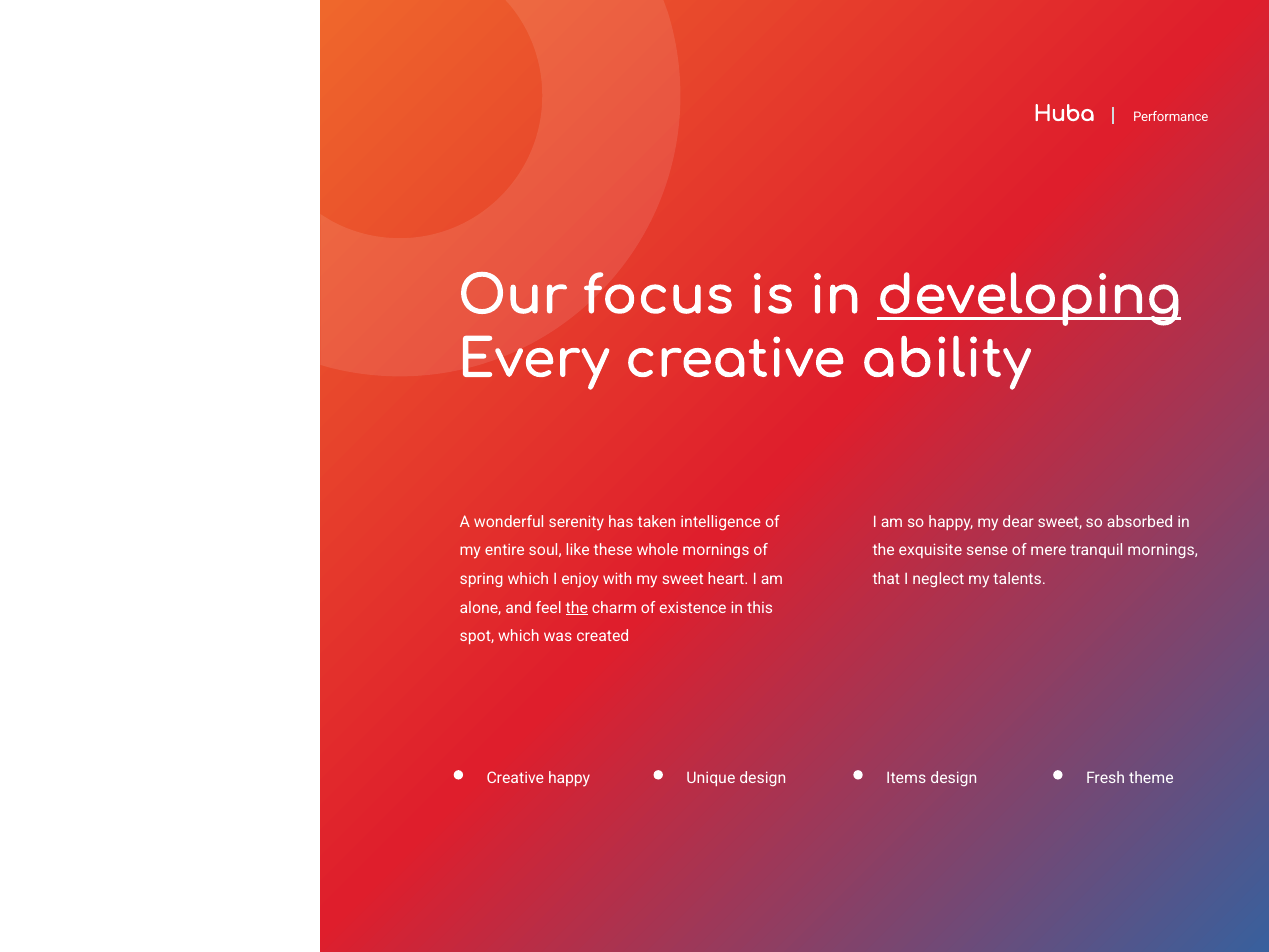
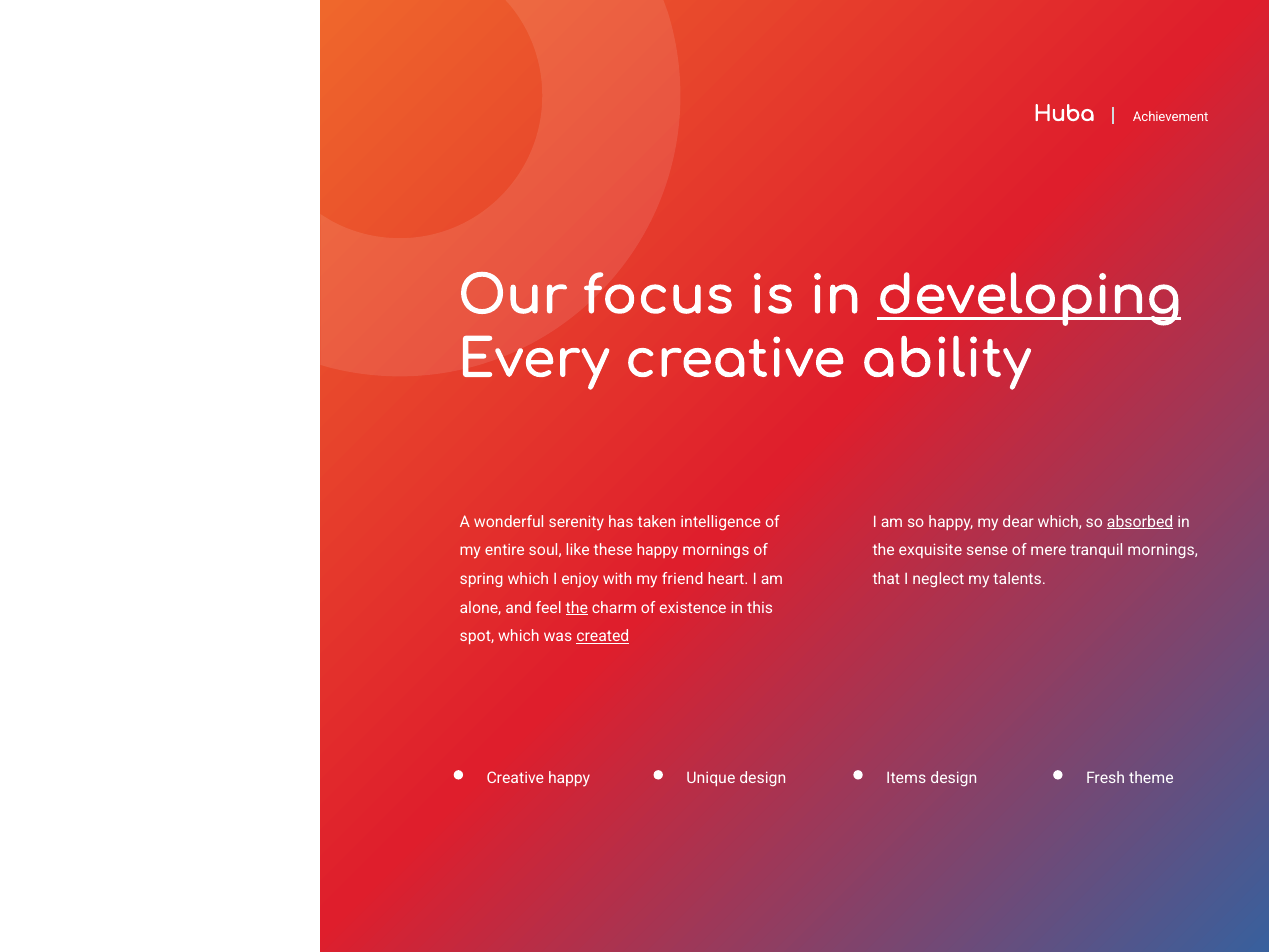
Performance: Performance -> Achievement (1171, 117)
dear sweet: sweet -> which (1060, 522)
absorbed underline: none -> present (1140, 522)
these whole: whole -> happy (658, 550)
my sweet: sweet -> friend (683, 579)
created underline: none -> present (603, 636)
